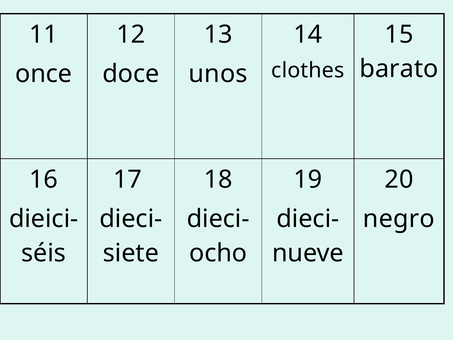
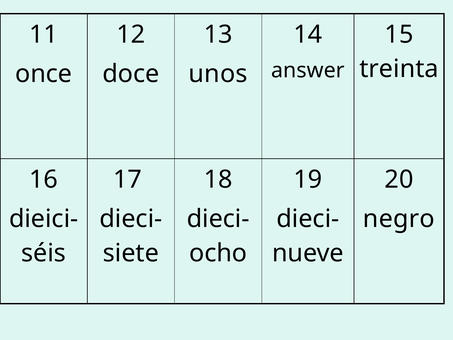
barato: barato -> treinta (399, 69)
clothes: clothes -> answer (308, 70)
